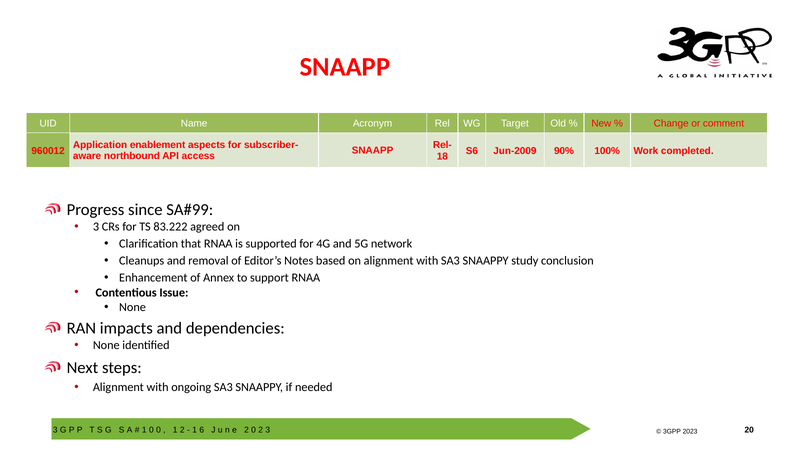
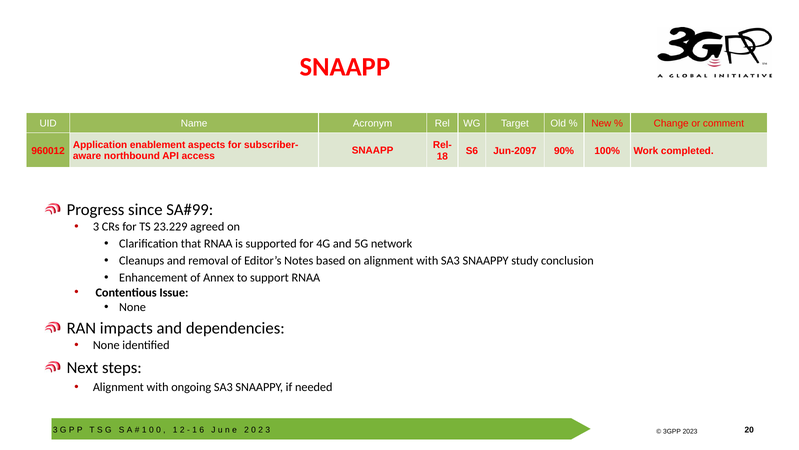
Jun-2009: Jun-2009 -> Jun-2097 (515, 151)
83.222: 83.222 -> 23.229 (170, 226)
